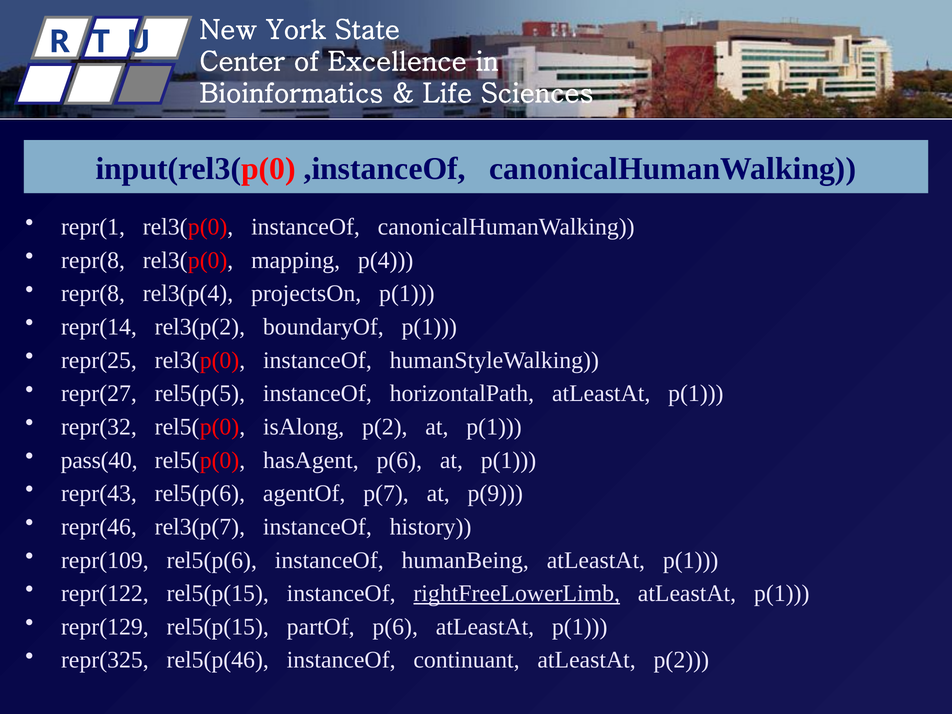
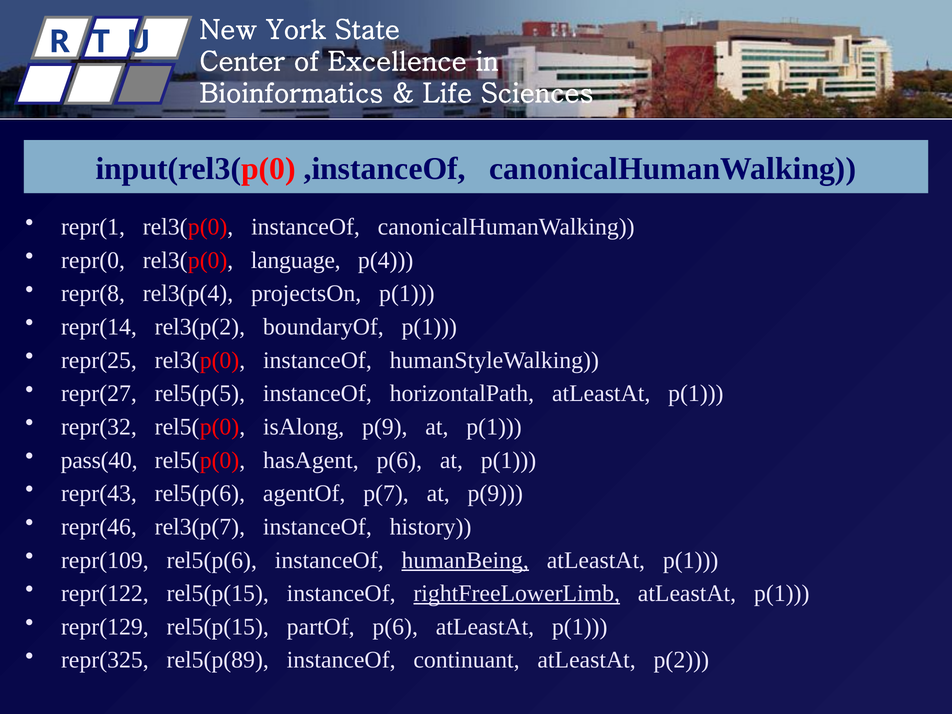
repr(8: repr(8 -> repr(0 (93, 260)
mapping: mapping -> language (296, 260)
isAlong p(2: p(2 -> p(9 (385, 427)
humanBeing underline: none -> present (465, 560)
rel5(p(46: rel5(p(46 -> rel5(p(89 (218, 660)
